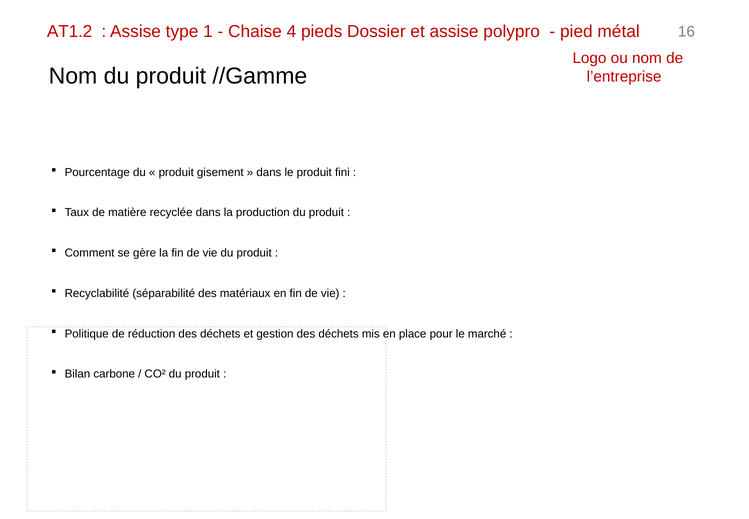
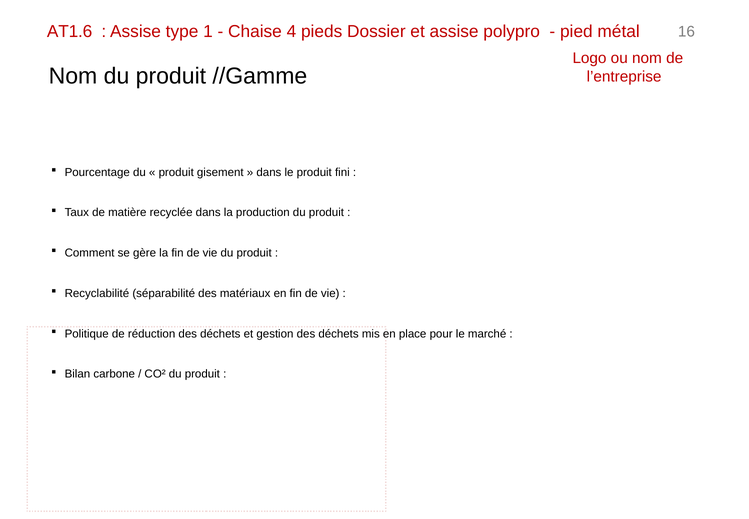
AT1.2: AT1.2 -> AT1.6 (70, 32)
